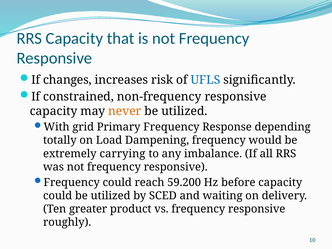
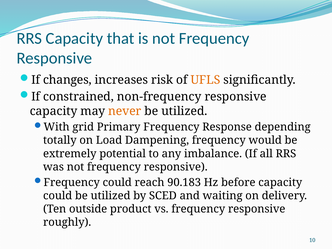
UFLS colour: blue -> orange (205, 80)
carrying: carrying -> potential (123, 154)
59.200: 59.200 -> 90.183 (184, 182)
greater: greater -> outside (88, 209)
